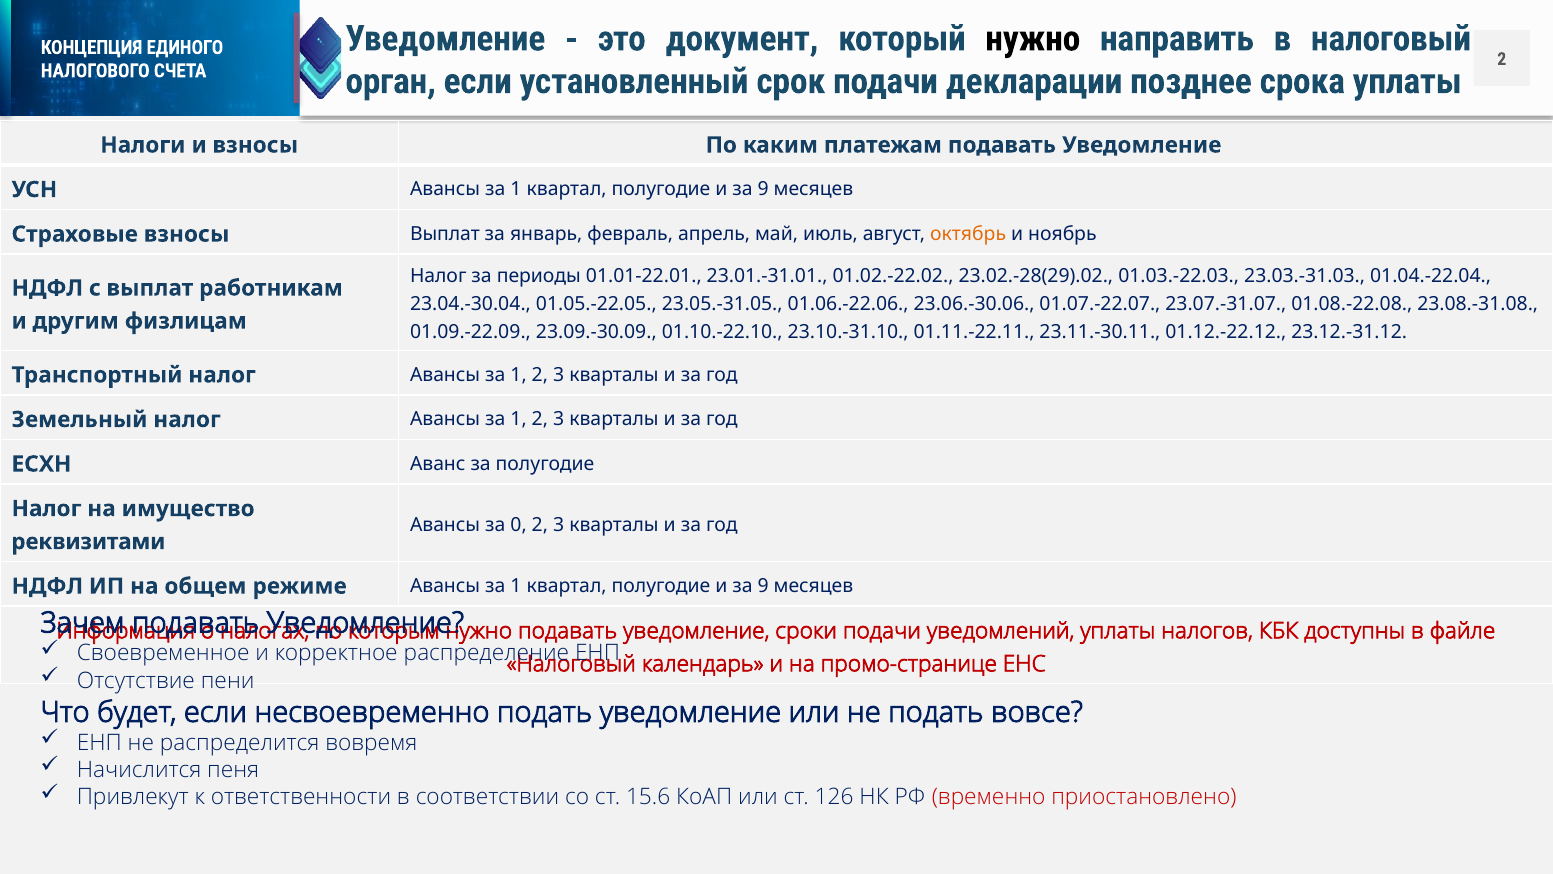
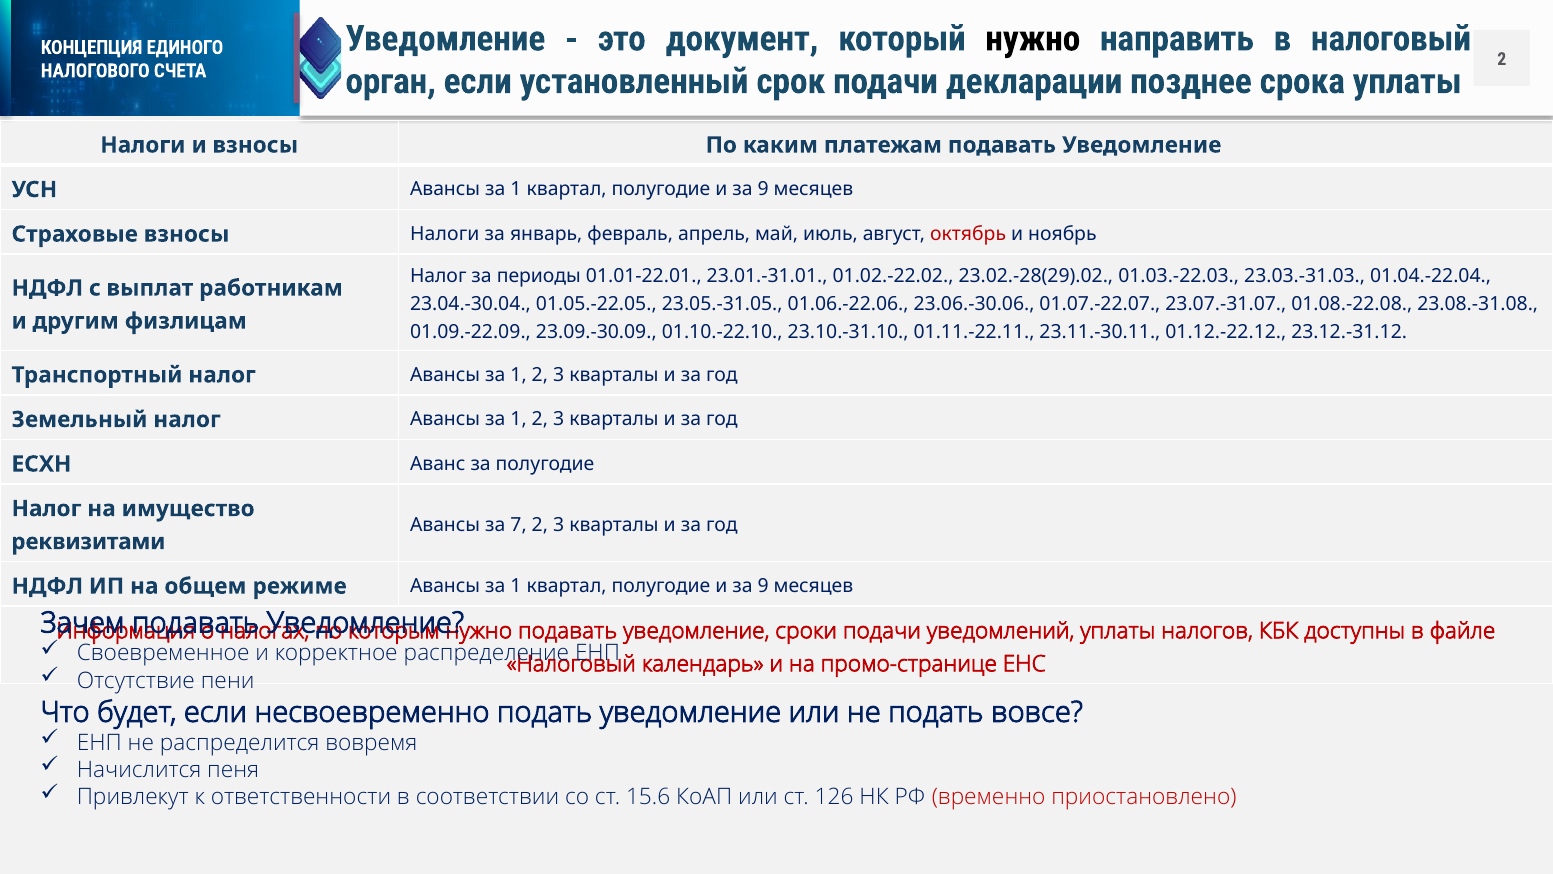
взносы Выплат: Выплат -> Налоги (445, 234)
октябрь colour: orange -> red (968, 234)
0: 0 -> 7 (519, 525)
